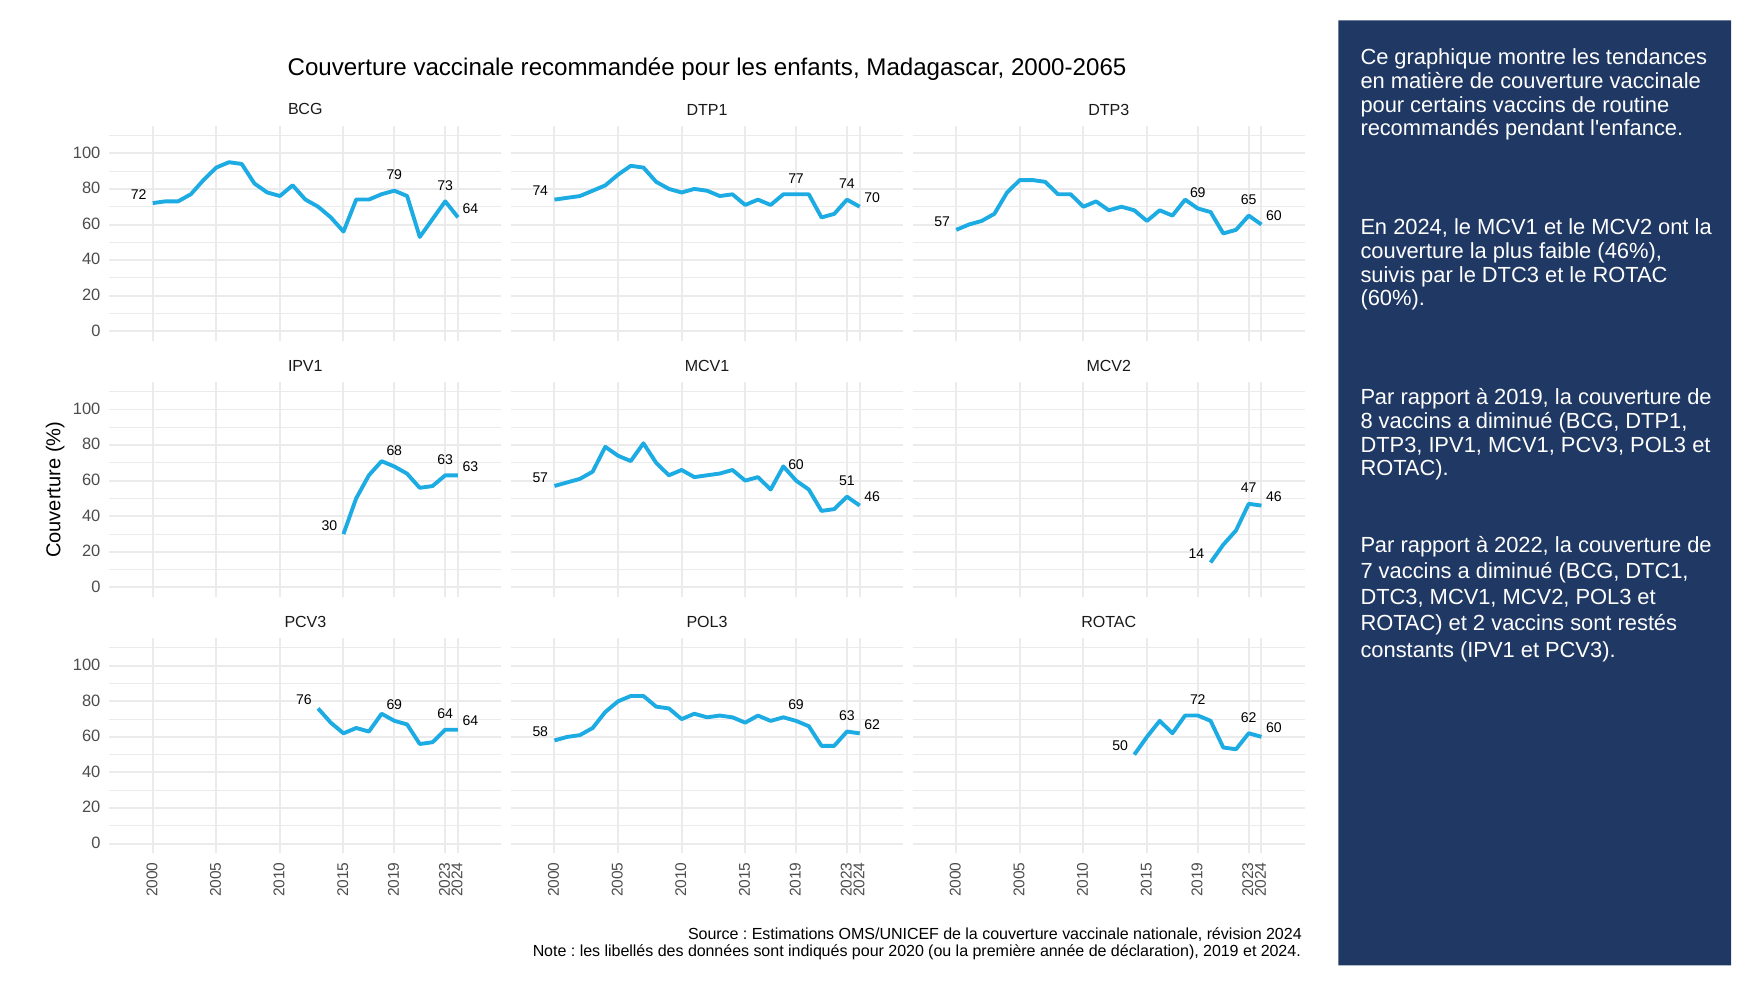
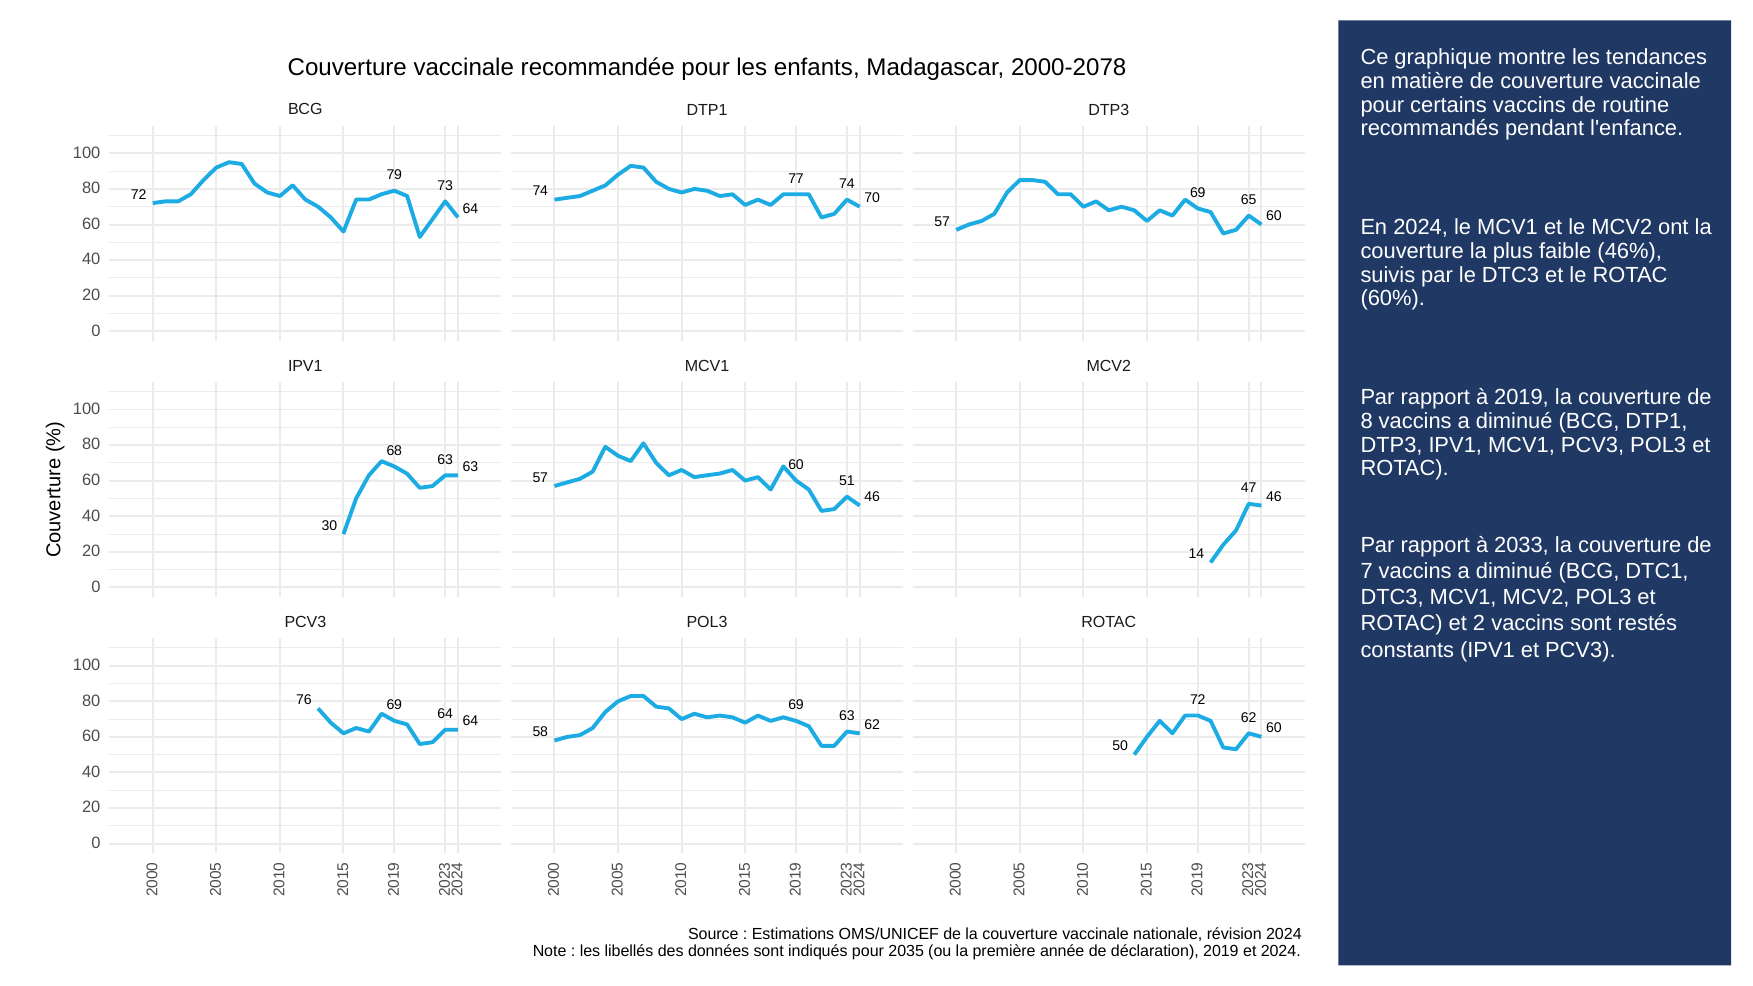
2000-2065: 2000-2065 -> 2000-2078 (1069, 68)
2022: 2022 -> 2033 (1521, 545)
2020: 2020 -> 2035 (906, 951)
